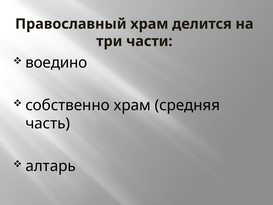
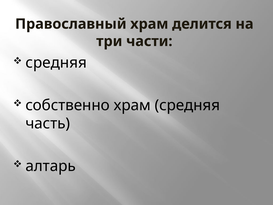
воедино: воедино -> средняя (56, 63)
